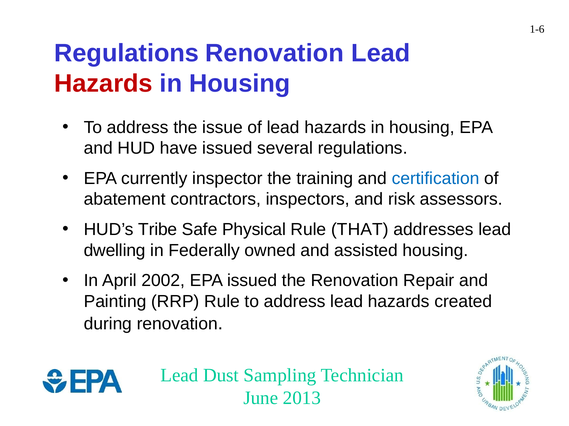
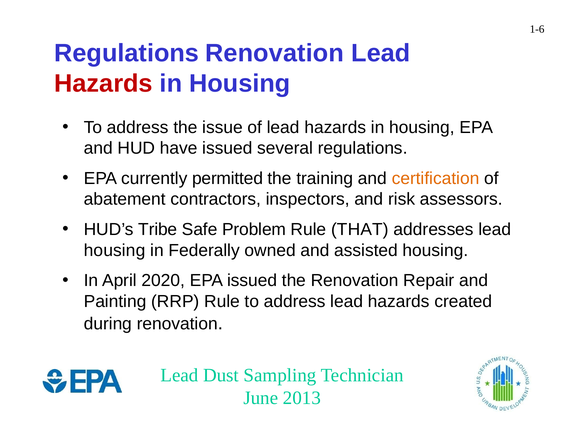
inspector: inspector -> permitted (228, 179)
certification colour: blue -> orange (436, 179)
Physical: Physical -> Problem (254, 230)
dwelling: dwelling -> housing (115, 251)
2002: 2002 -> 2020 (163, 281)
